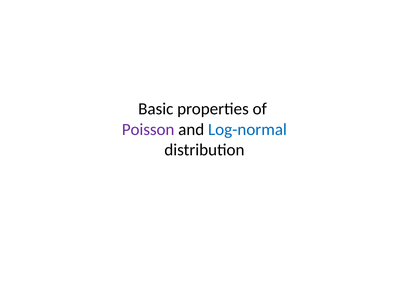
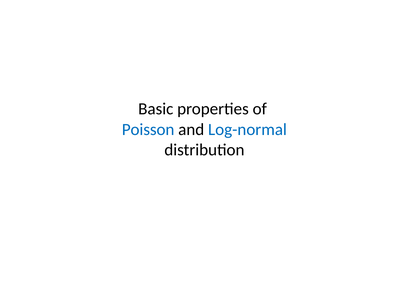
Poisson colour: purple -> blue (148, 129)
